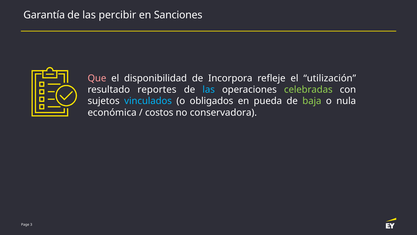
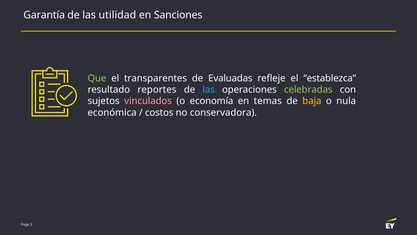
percibir: percibir -> utilidad (117, 15)
Que colour: pink -> light green (97, 78)
disponibilidad: disponibilidad -> transparentes (156, 78)
Incorpora: Incorpora -> Evaluadas (230, 78)
utilización: utilización -> establezca (330, 78)
vinculados colour: light blue -> pink (148, 101)
obligados: obligados -> economía (212, 101)
pueda: pueda -> temas (268, 101)
baja colour: light green -> yellow (312, 101)
